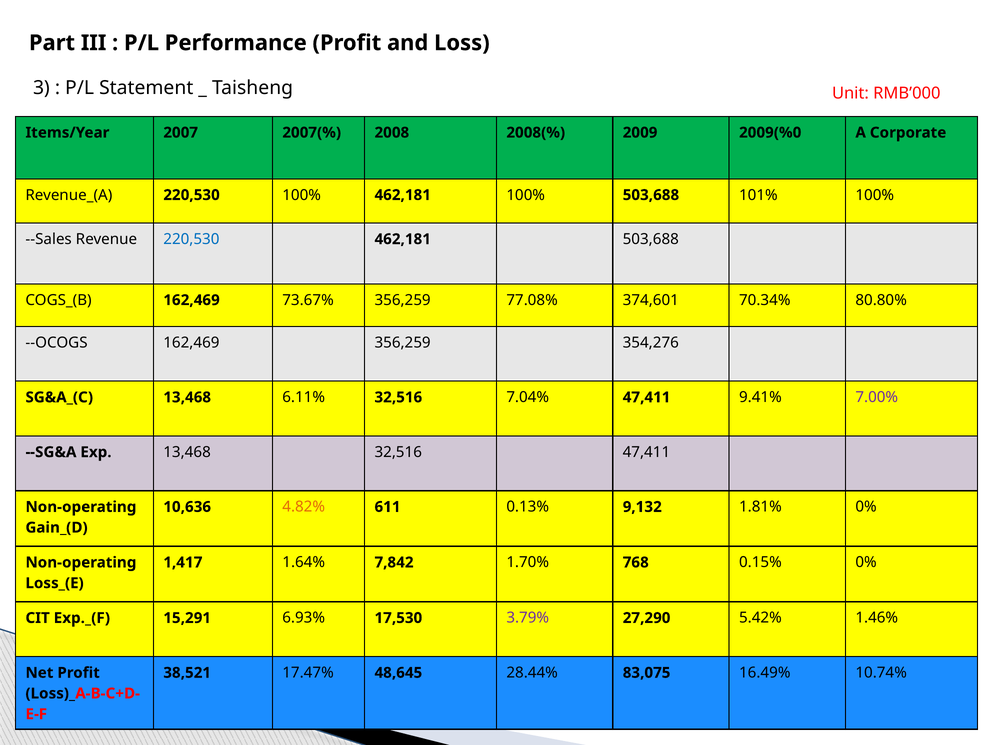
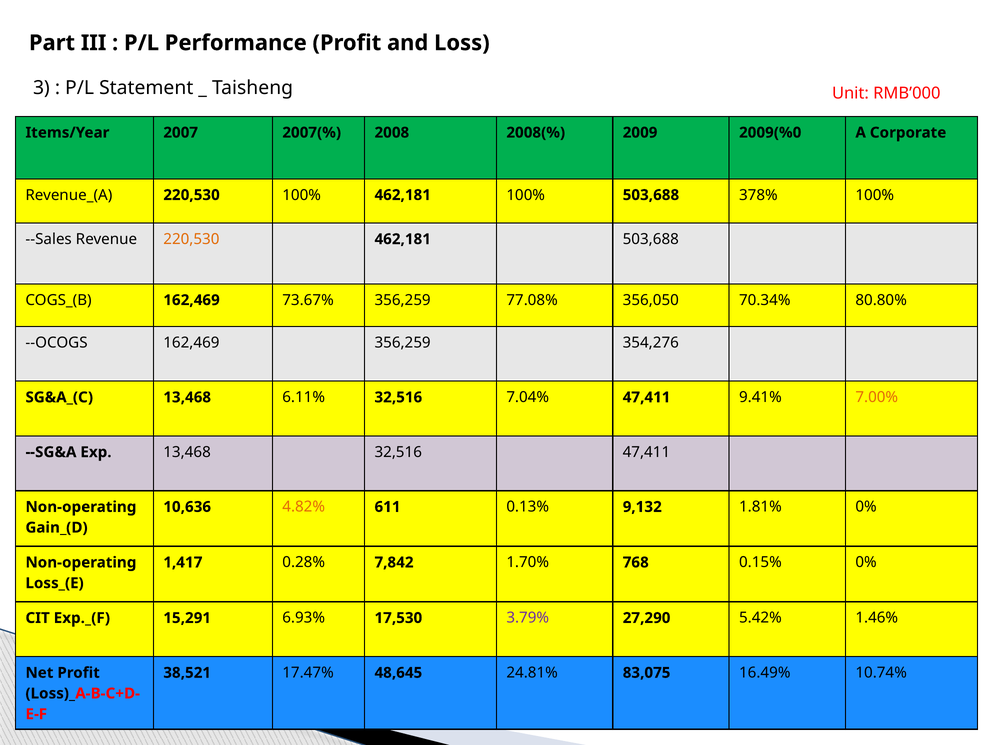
101%: 101% -> 378% (758, 195)
220,530 colour: blue -> orange (191, 239)
374,601: 374,601 -> 356,050 (651, 300)
7.00% colour: purple -> orange (877, 397)
1.64%: 1.64% -> 0.28% (304, 562)
28.44%: 28.44% -> 24.81% (532, 673)
